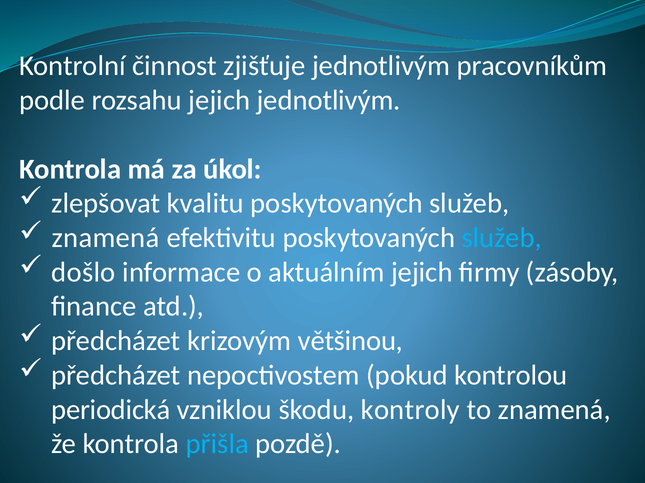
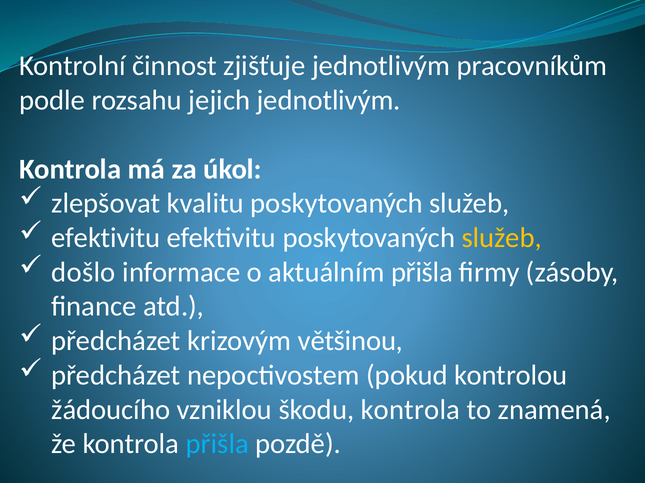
znamená: znamená -> efektivitu (106, 238)
služeb colour: light blue -> yellow (502, 238)
aktuálním jejich: jejich -> přišla (422, 273)
periodická: periodická -> žádoucího (111, 410)
škodu kontroly: kontroly -> kontrola (410, 410)
